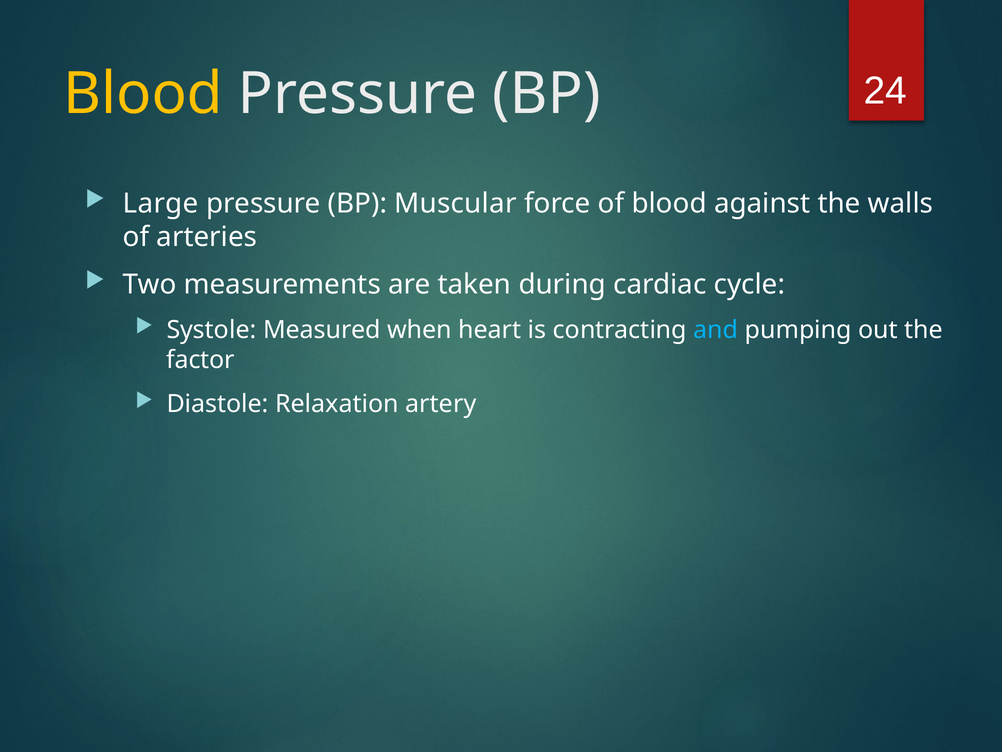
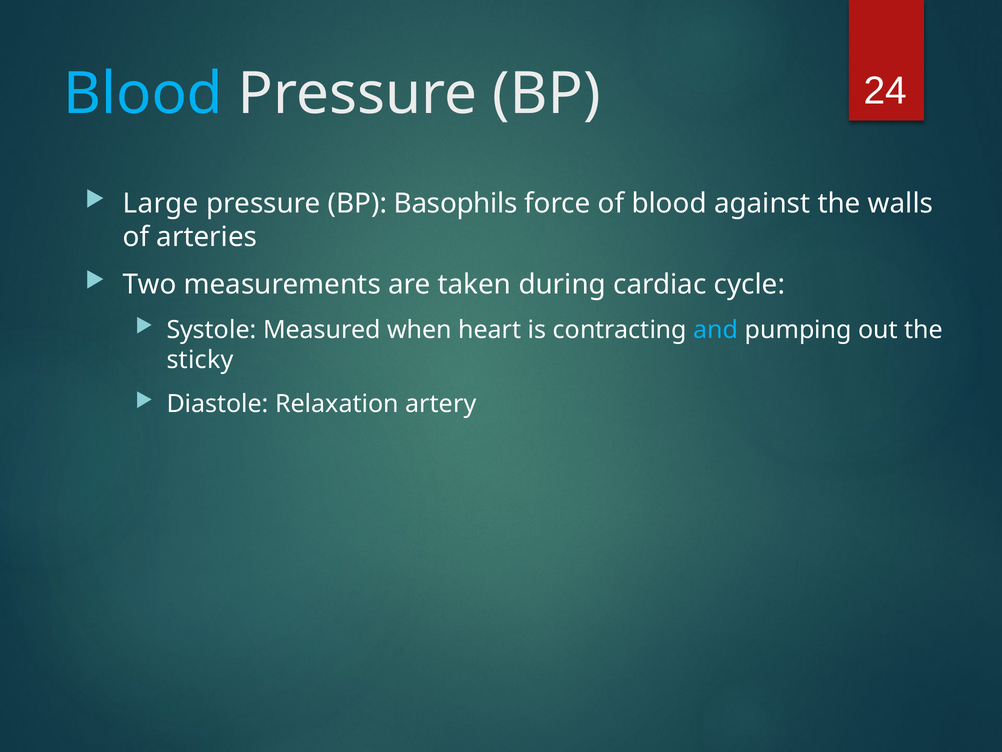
Blood colour: yellow -> light blue (143, 94)
Muscular: Muscular -> Basophils (456, 204)
factor: factor -> sticky (200, 360)
